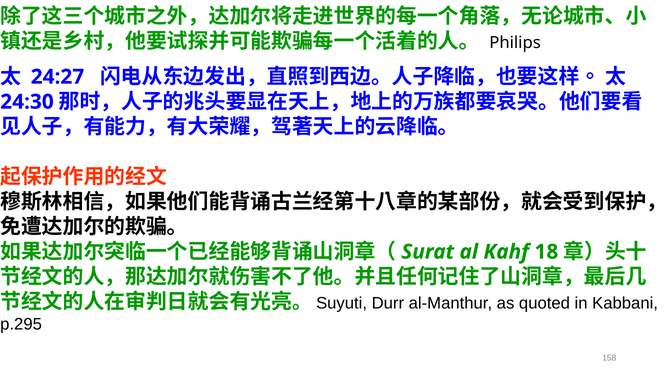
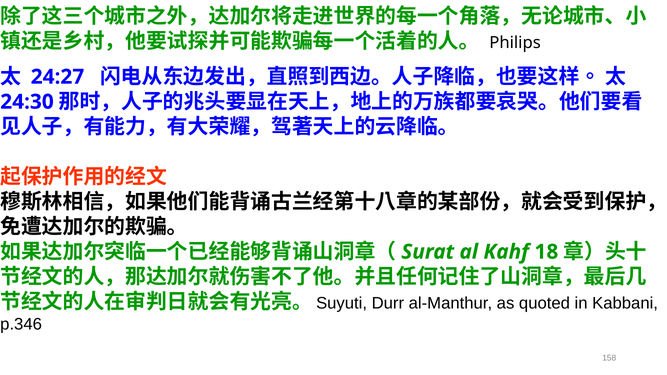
p.295: p.295 -> p.346 (21, 324)
